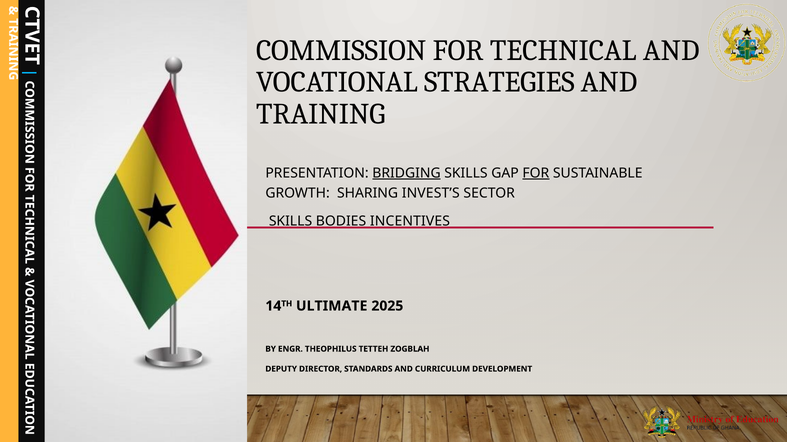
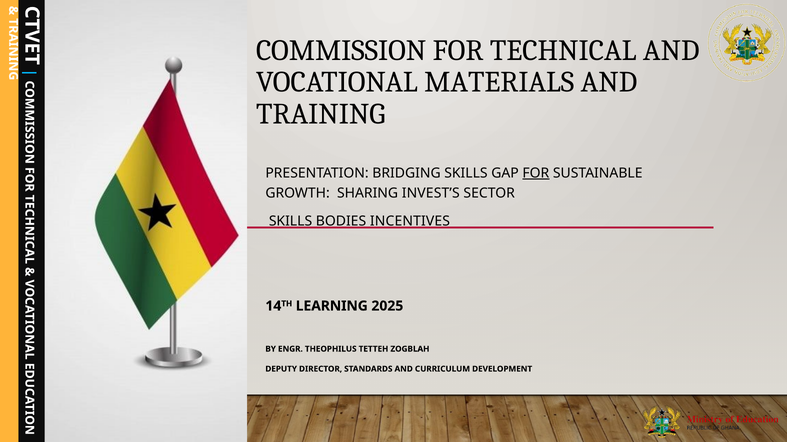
STRATEGIES: STRATEGIES -> MATERIALS (499, 82)
BRIDGING underline: present -> none (407, 173)
ULTIMATE: ULTIMATE -> LEARNING (332, 306)
